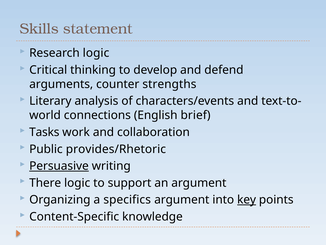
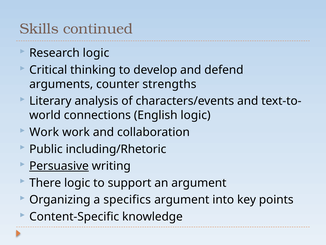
statement: statement -> continued (98, 29)
English brief: brief -> logic (196, 115)
Tasks: Tasks -> Work (44, 132)
provides/Rhetoric: provides/Rhetoric -> including/Rhetoric (116, 149)
key underline: present -> none (247, 199)
